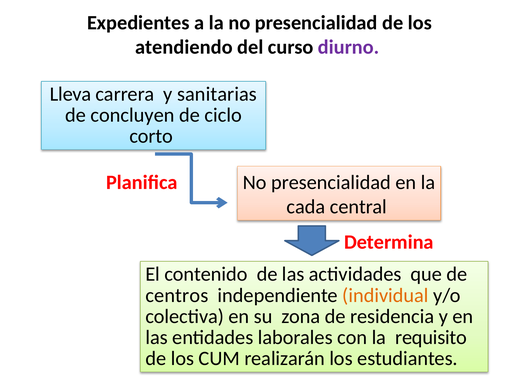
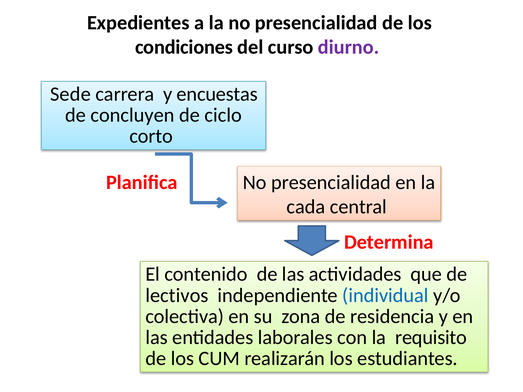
atendiendo: atendiendo -> condiciones (184, 47)
Lleva: Lleva -> Sede (70, 94)
sanitarias: sanitarias -> encuestas (217, 94)
centros: centros -> lectivos (177, 295)
individual colour: orange -> blue (385, 295)
